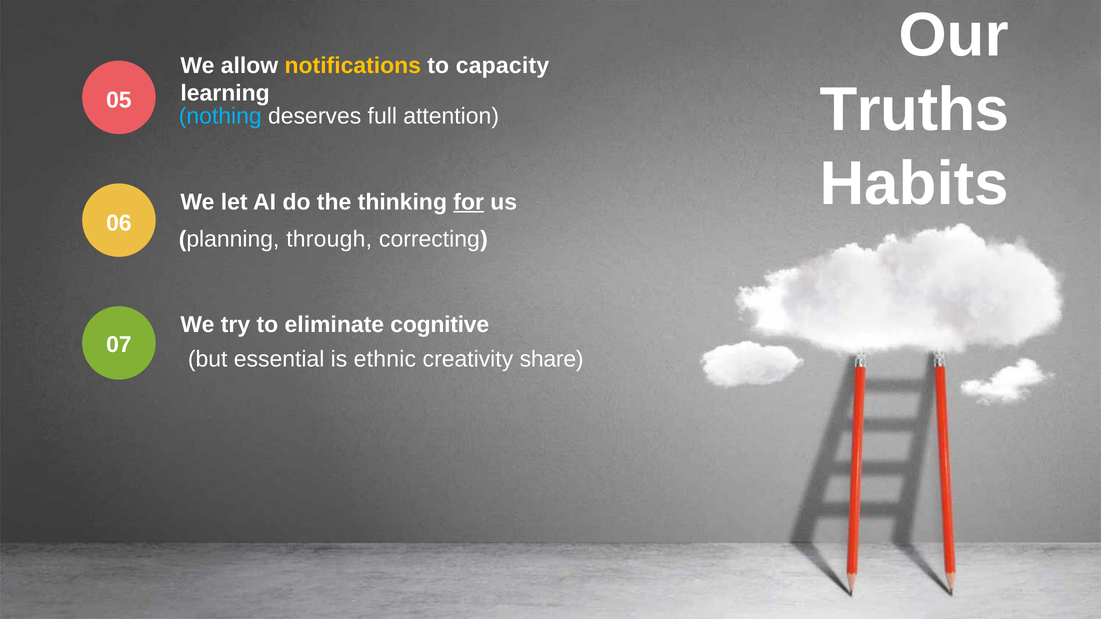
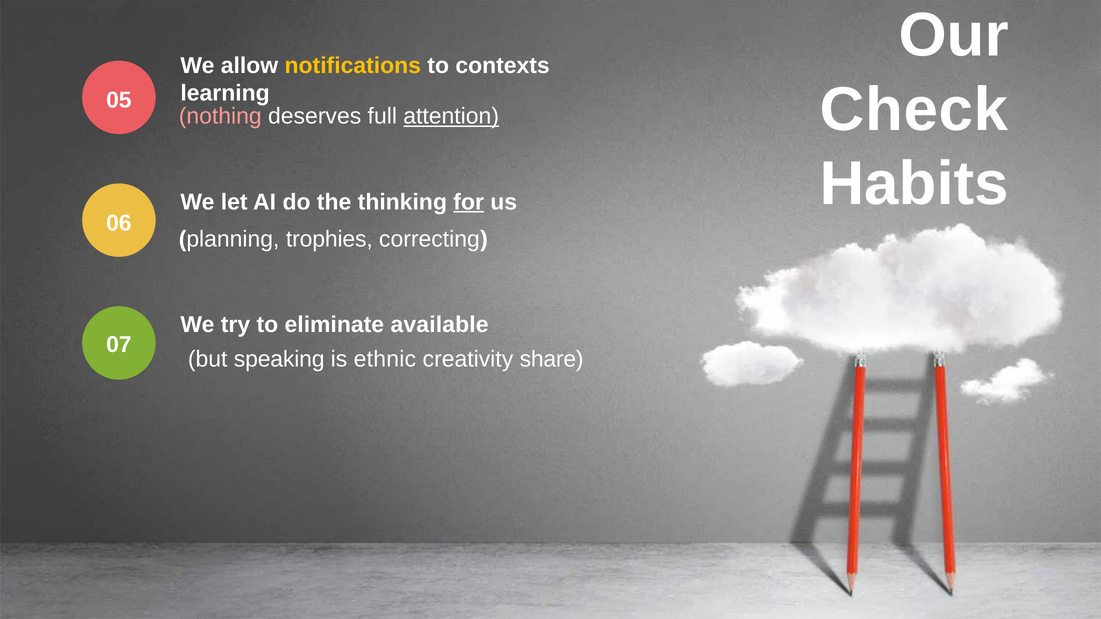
capacity: capacity -> contexts (503, 66)
Truths: Truths -> Check (914, 110)
nothing colour: light blue -> pink (220, 116)
attention underline: none -> present (451, 116)
through: through -> trophies (329, 239)
cognitive: cognitive -> available (440, 325)
essential: essential -> speaking (279, 360)
